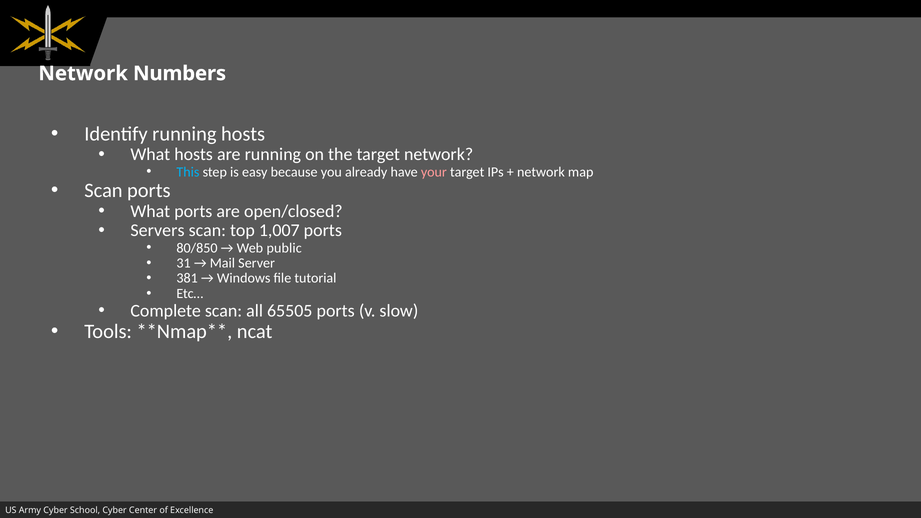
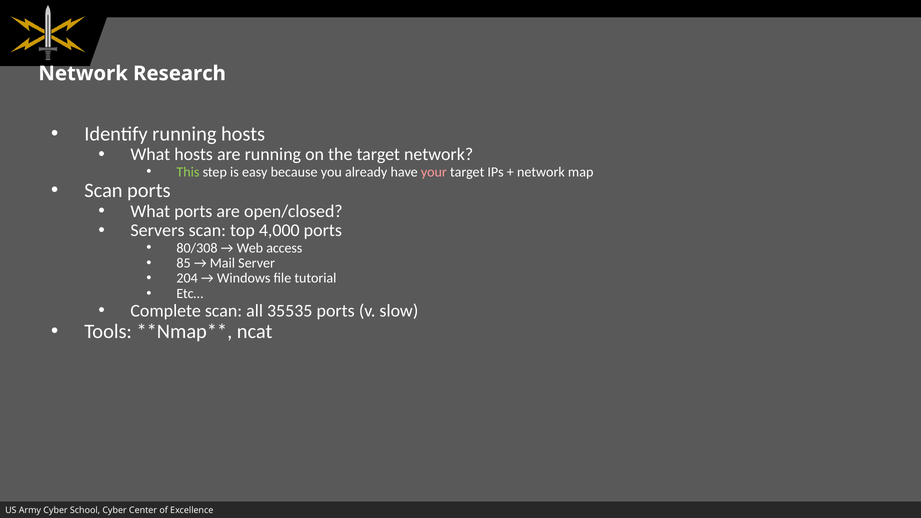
Numbers: Numbers -> Research (179, 73)
This colour: light blue -> light green (188, 172)
1,007: 1,007 -> 4,000 (279, 231)
80/850: 80/850 -> 80/308 (197, 248)
public: public -> access (284, 248)
31: 31 -> 85 (184, 263)
381: 381 -> 204 (187, 278)
65505: 65505 -> 35535 (290, 311)
